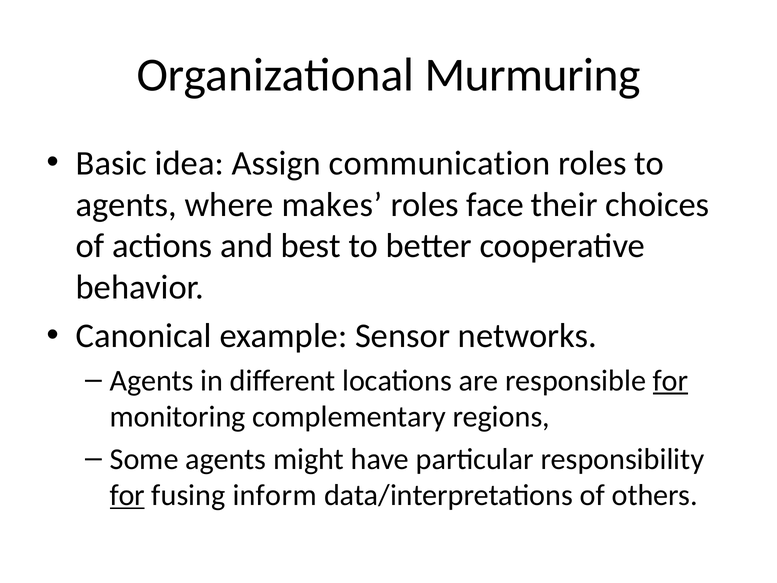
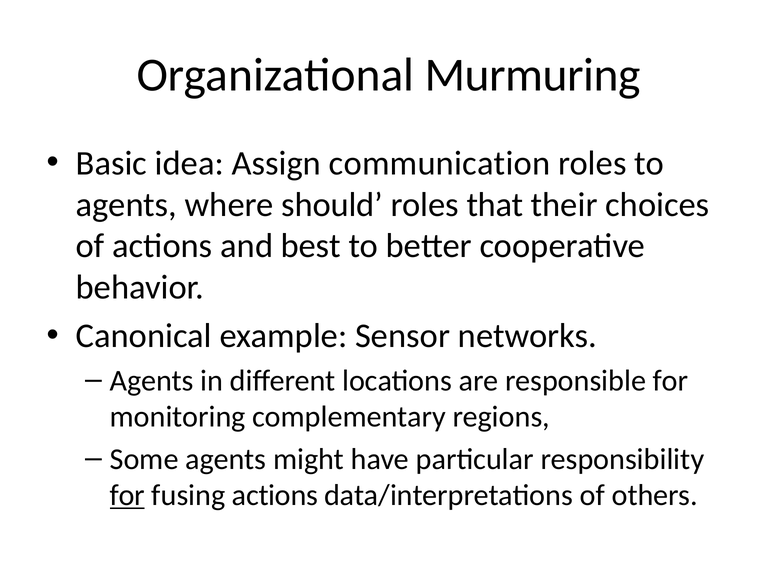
makes: makes -> should (332, 205)
face: face -> that (495, 205)
for underline: present -> none (671, 380)
fusing inform: inform -> actions (275, 495)
